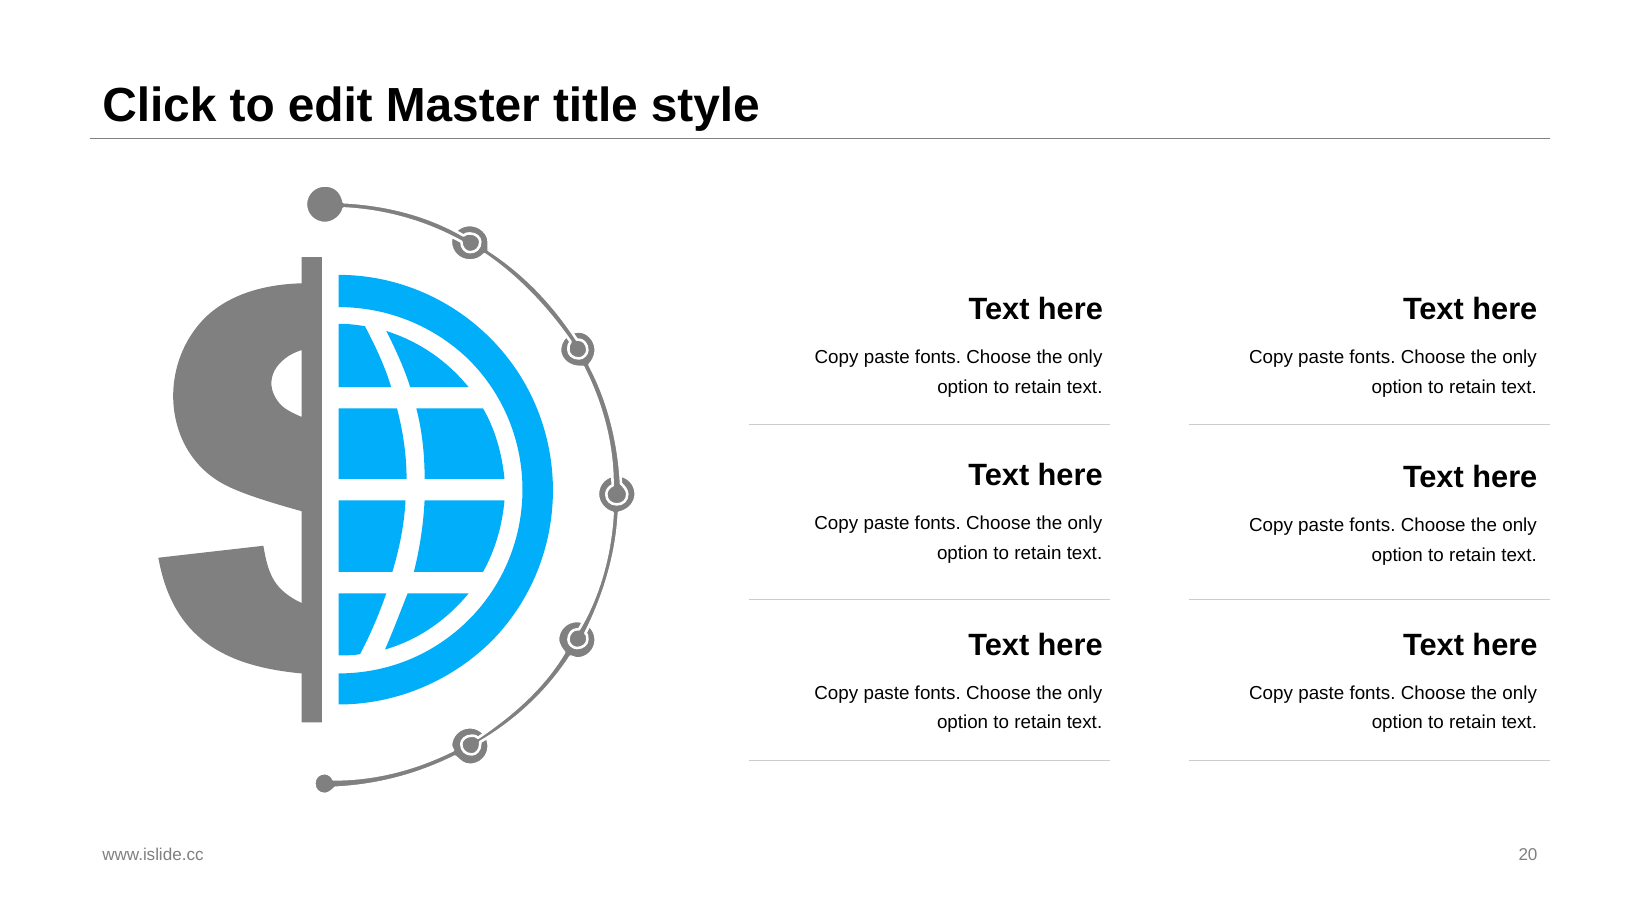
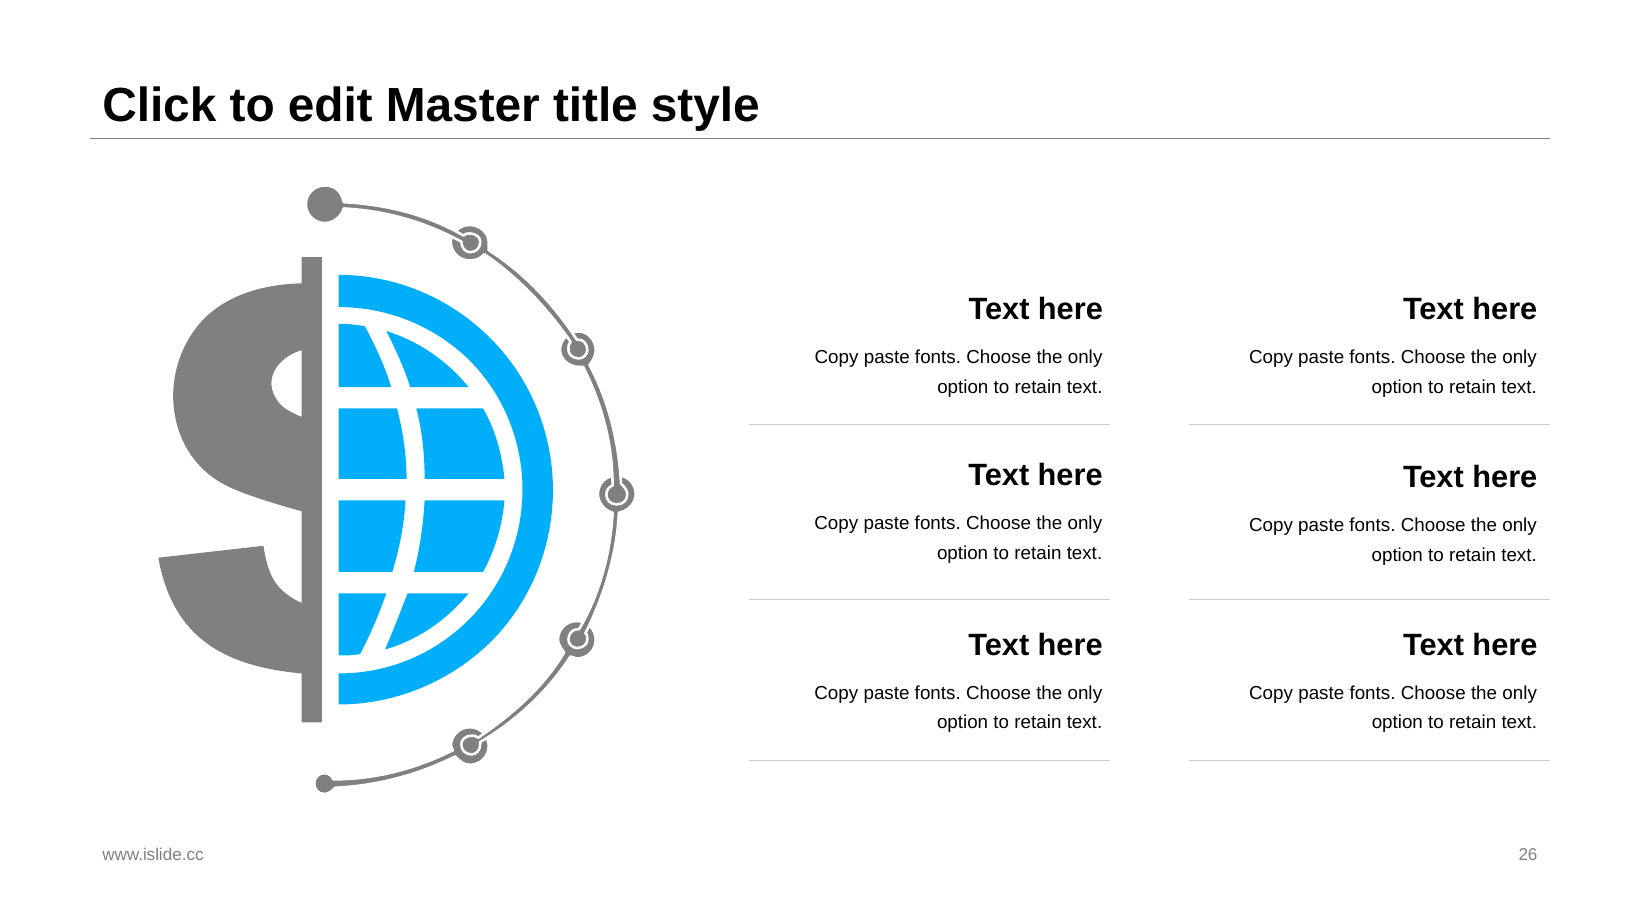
20: 20 -> 26 (1528, 854)
